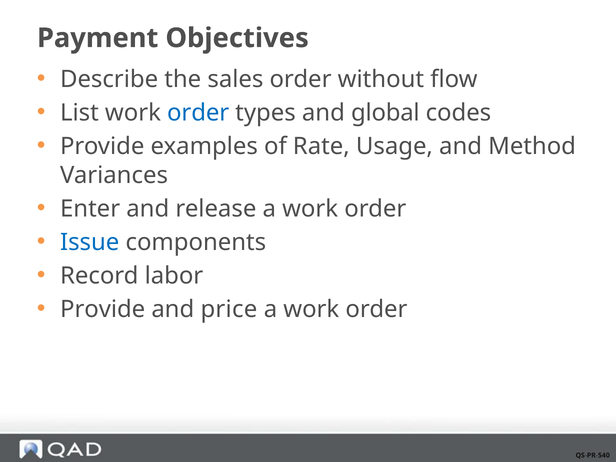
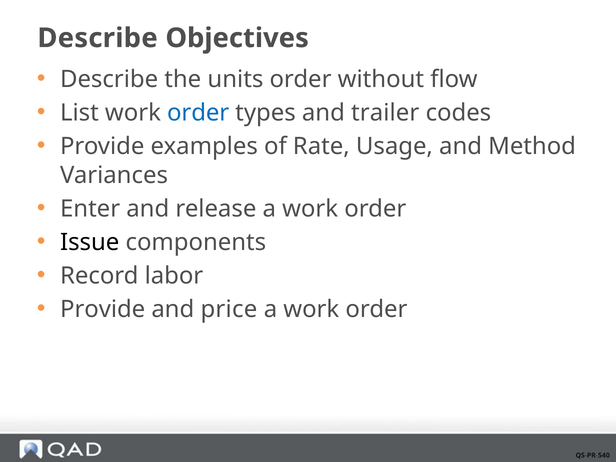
Payment: Payment -> Describe (97, 38)
sales: sales -> units (235, 79)
global: global -> trailer (385, 113)
Issue colour: blue -> black (90, 242)
